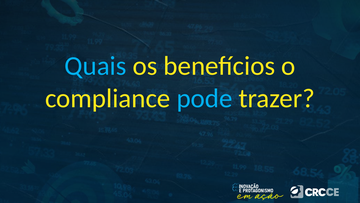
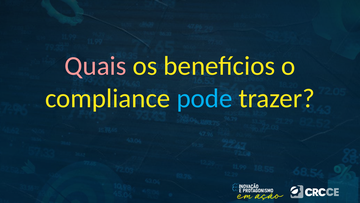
Quais colour: light blue -> pink (95, 66)
